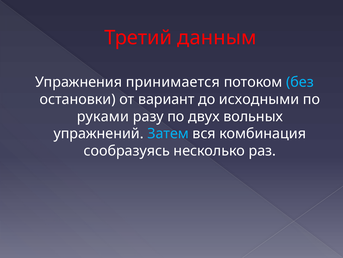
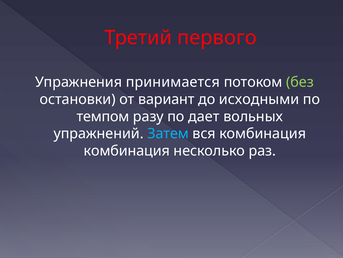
данным: данным -> первого (217, 38)
без colour: light blue -> light green (300, 82)
руками: руками -> темпом (103, 116)
двух: двух -> дает (204, 116)
сообразуясь: сообразуясь -> комбинация (127, 150)
